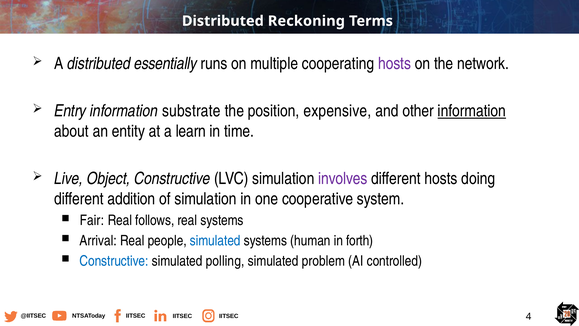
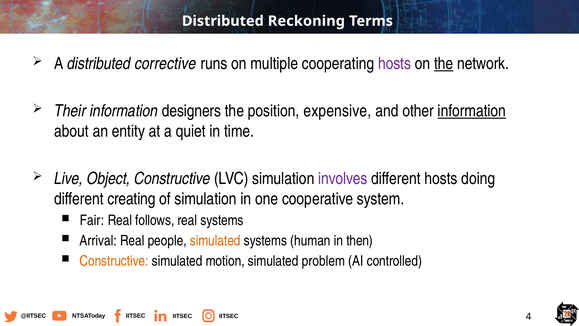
essentially: essentially -> corrective (165, 64)
the underline: none -> present (444, 64)
Entry: Entry -> Their (70, 111)
substrate: substrate -> designers (191, 111)
learn: learn -> quiet (191, 131)
addition: addition -> creating (131, 199)
simulated colour: blue -> orange (215, 241)
forth: forth -> then (360, 241)
Constructive colour: blue -> orange (114, 261)
polling: polling -> motion (225, 261)
